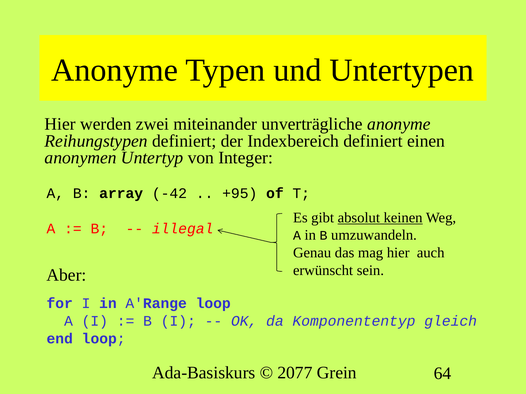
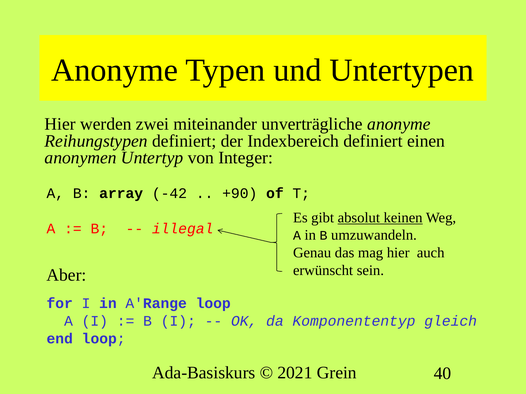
+95: +95 -> +90 (240, 193)
2077: 2077 -> 2021 (295, 373)
64: 64 -> 40 (443, 374)
